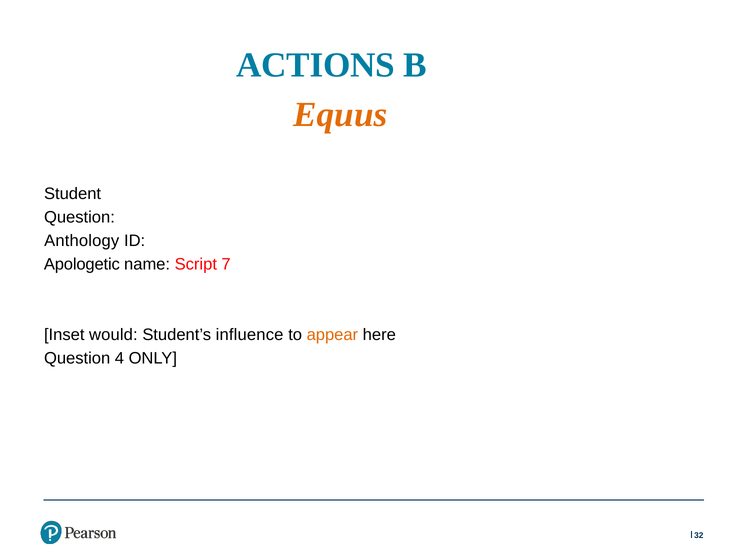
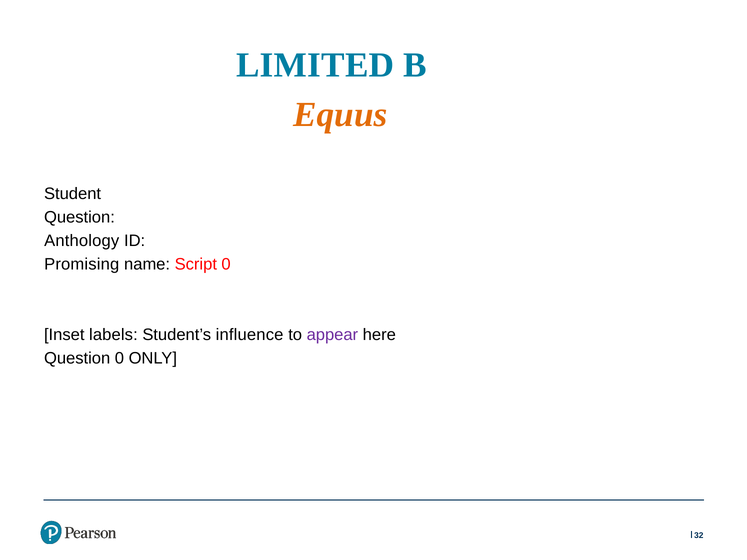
ACTIONS: ACTIONS -> LIMITED (315, 65)
Apologetic: Apologetic -> Promising (82, 264)
Script 7: 7 -> 0 (226, 264)
would: would -> labels (113, 335)
appear colour: orange -> purple (332, 335)
Question 4: 4 -> 0 (119, 358)
